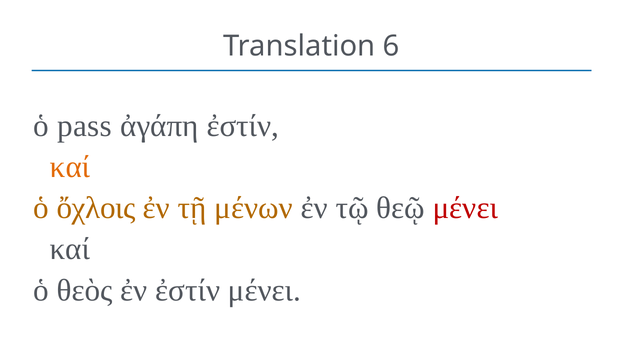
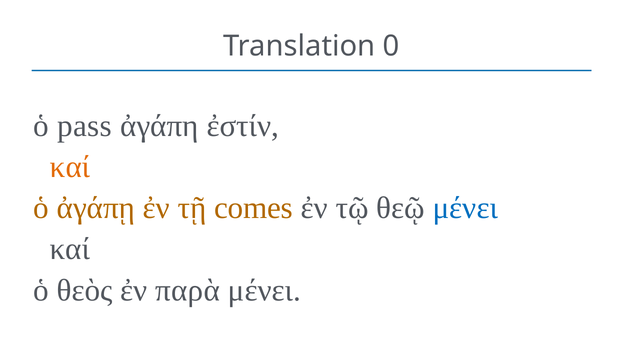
6: 6 -> 0 (391, 46)
ὄχλοις: ὄχλοις -> ἀγάπῃ (96, 208)
μένων: μένων -> comes (254, 208)
μένει colour: red -> blue (465, 208)
ἐν ἐστίν: ἐστίν -> παρὰ (188, 291)
